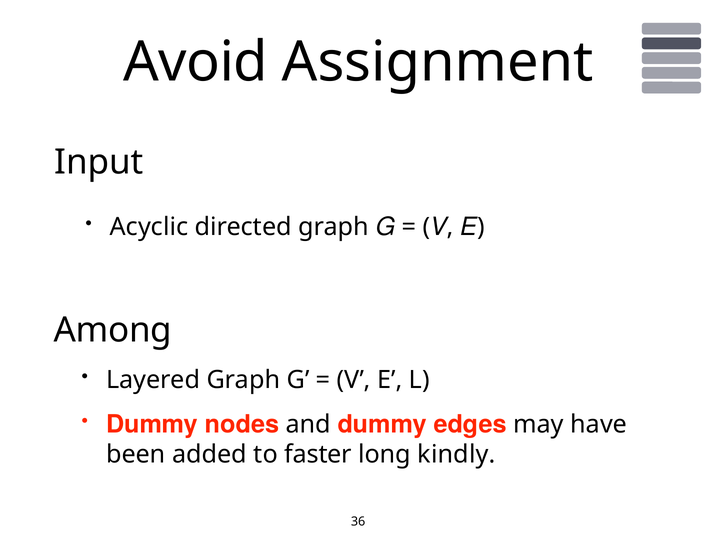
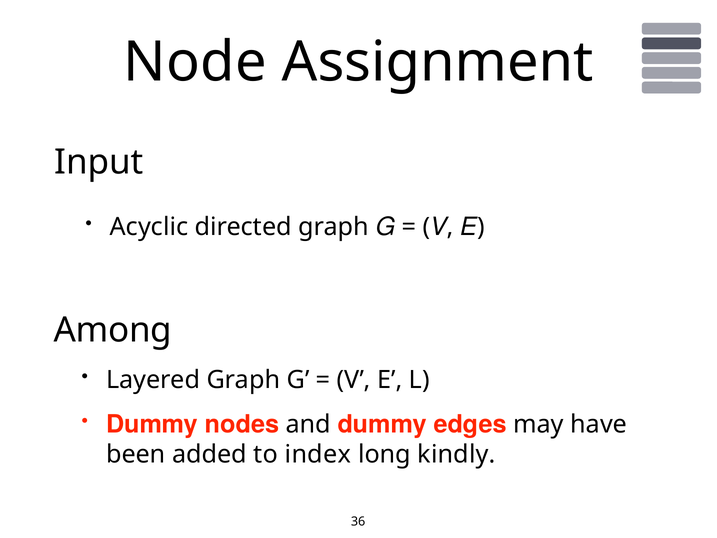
Avoid: Avoid -> Node (195, 62)
faster: faster -> index (318, 454)
